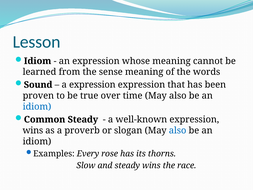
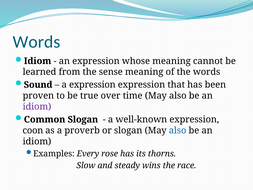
Lesson: Lesson -> Words (36, 42)
idiom colour: blue -> purple (37, 107)
Common Steady: Steady -> Slogan (83, 119)
wins: wins -> coon (33, 130)
